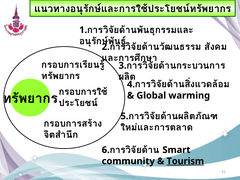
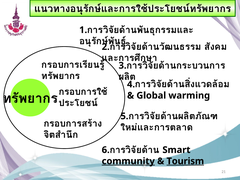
community underline: none -> present (128, 161)
